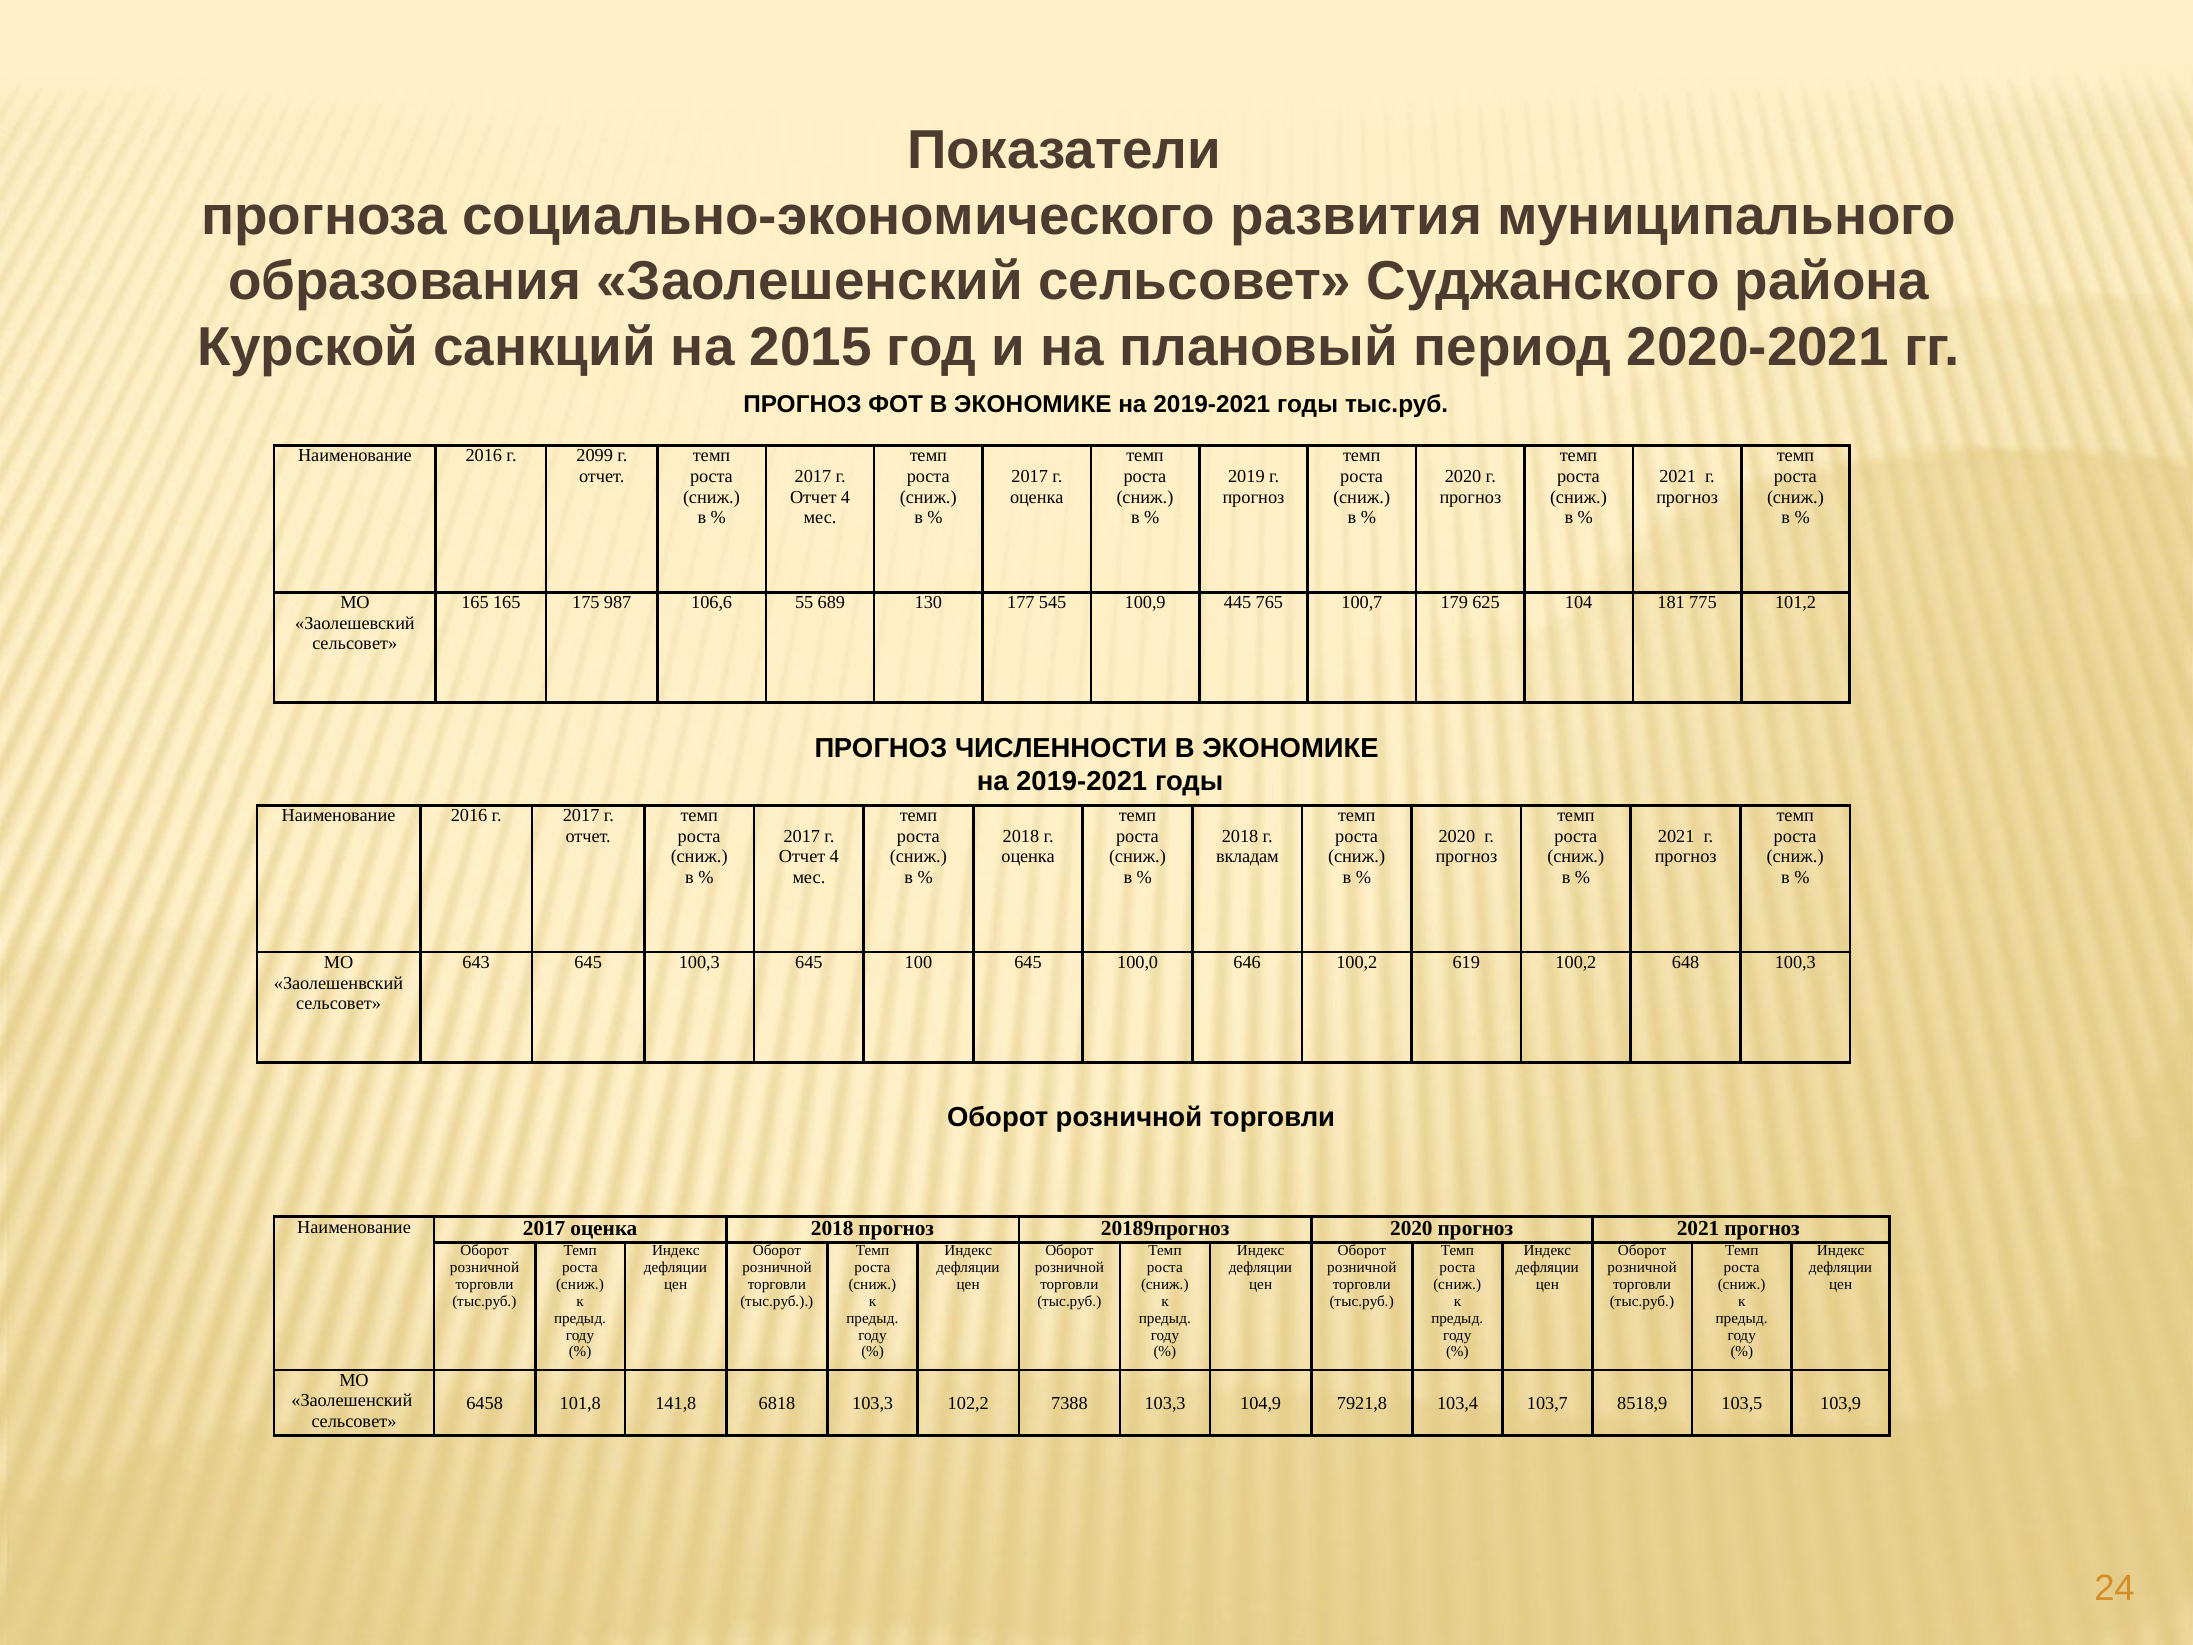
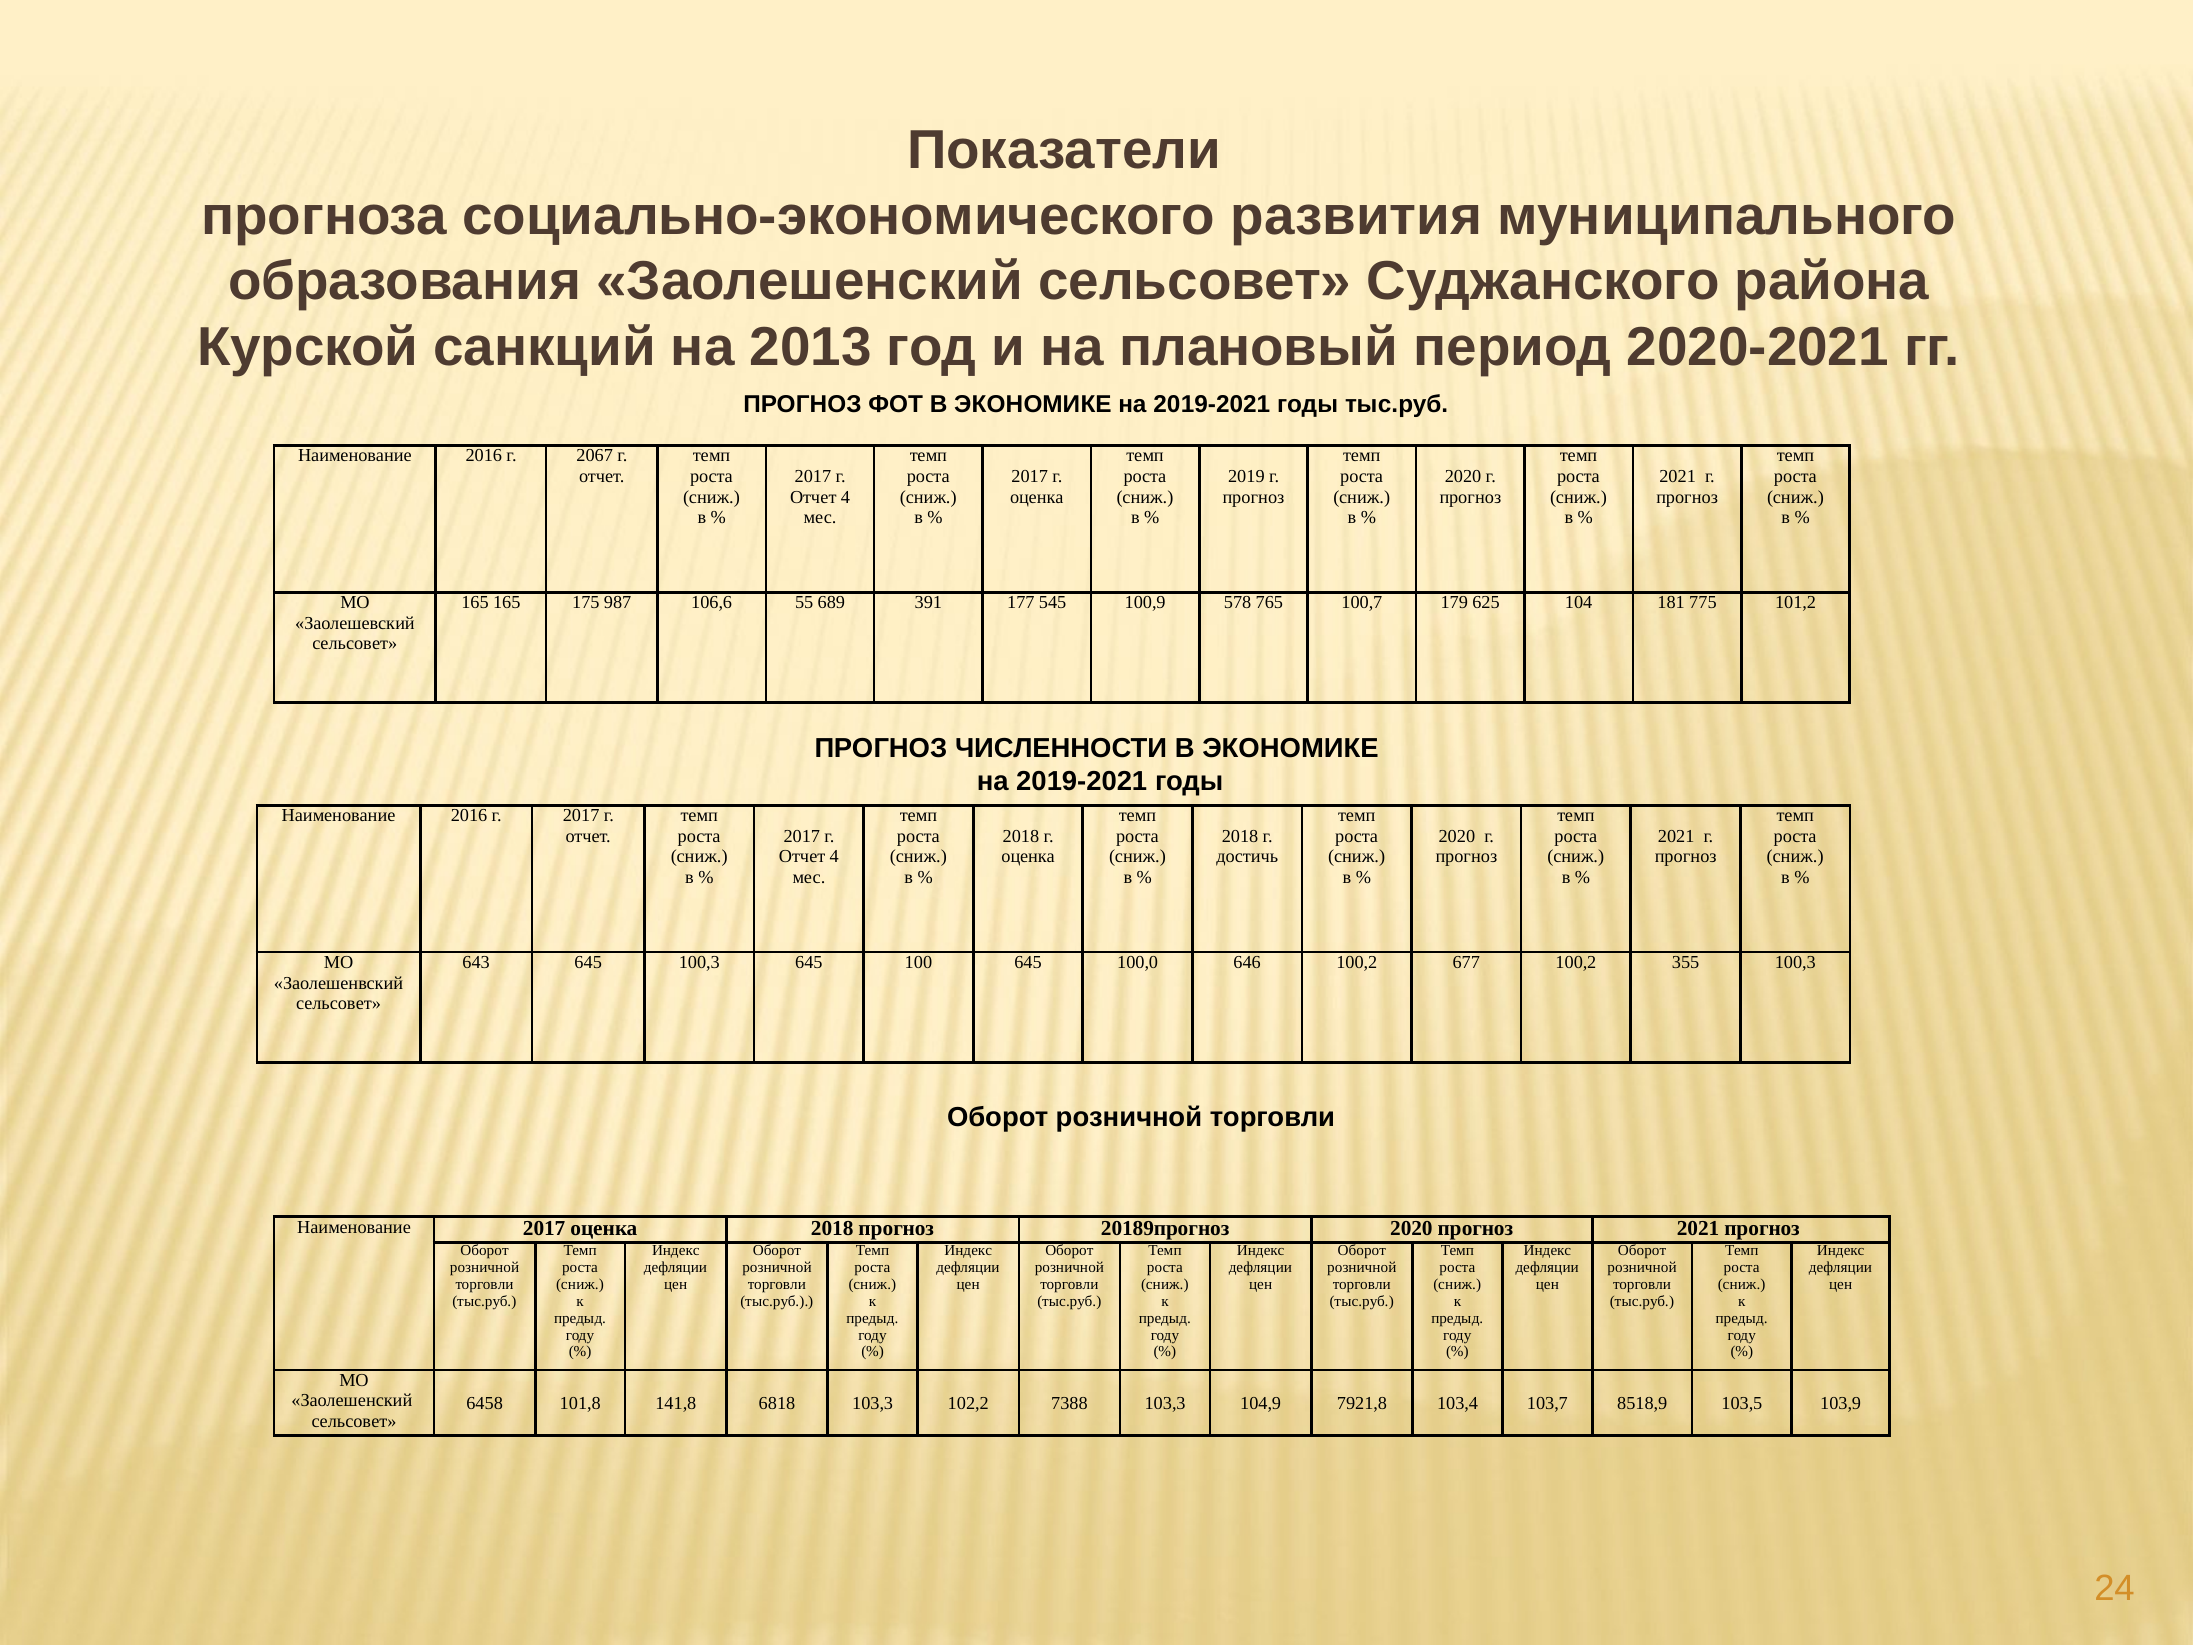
2015: 2015 -> 2013 (811, 348)
2099: 2099 -> 2067 (595, 456)
130: 130 -> 391 (928, 603)
445: 445 -> 578 (1238, 603)
вкладам: вкладам -> достичь (1247, 857)
619: 619 -> 677 (1466, 963)
648: 648 -> 355 (1686, 963)
